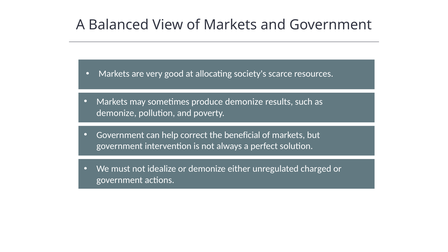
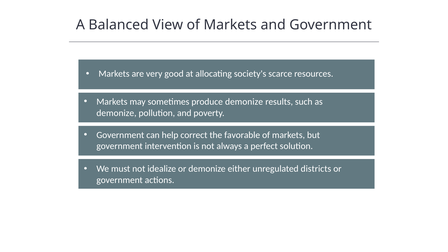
beneficial: beneficial -> favorable (242, 135)
charged: charged -> districts (316, 169)
